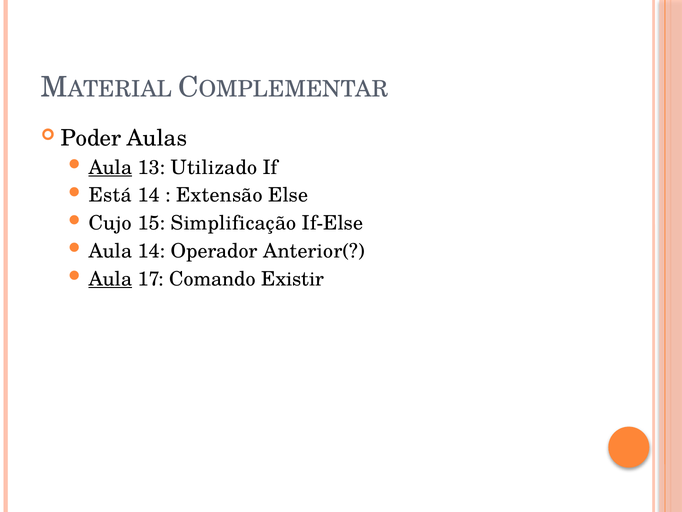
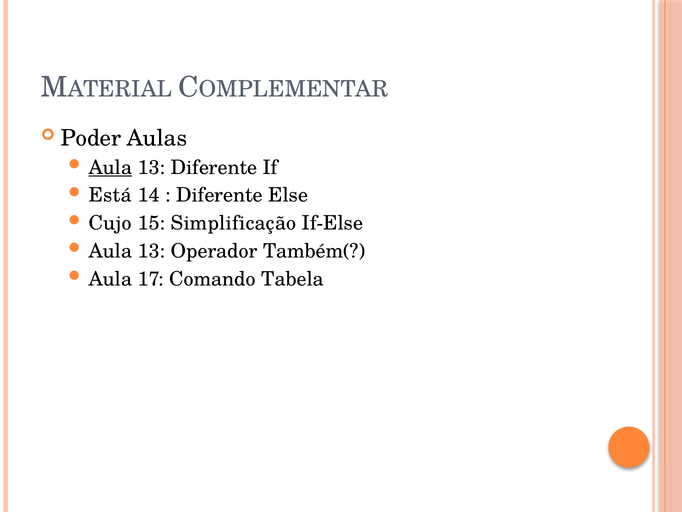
13 Utilizado: Utilizado -> Diferente (214, 167)
Extensão: Extensão -> Diferente (220, 195)
14: 14 -> 13 (151, 251)
Anterior(: Anterior( -> Também( (314, 251)
Aula underline: present -> none (110, 279)
Existir: Existir -> Tabela (293, 279)
